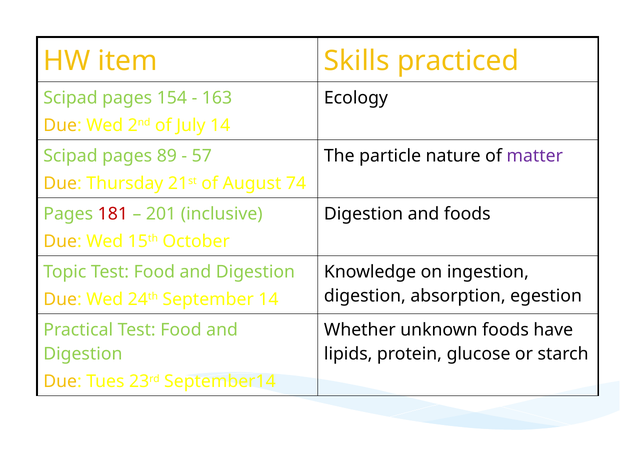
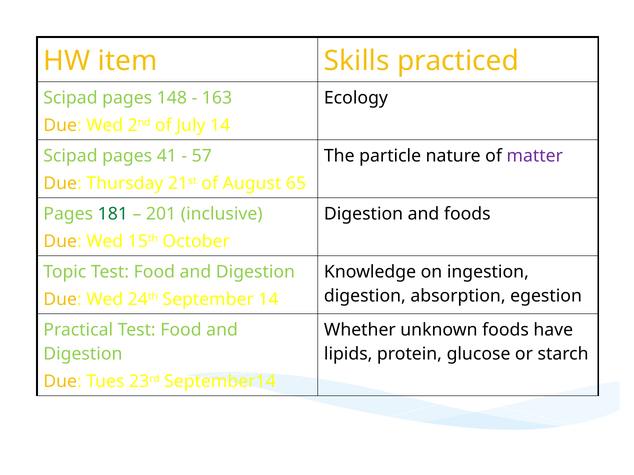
154: 154 -> 148 (172, 98)
89: 89 -> 41 (167, 156)
74: 74 -> 65 (296, 184)
181 colour: red -> green (113, 214)
